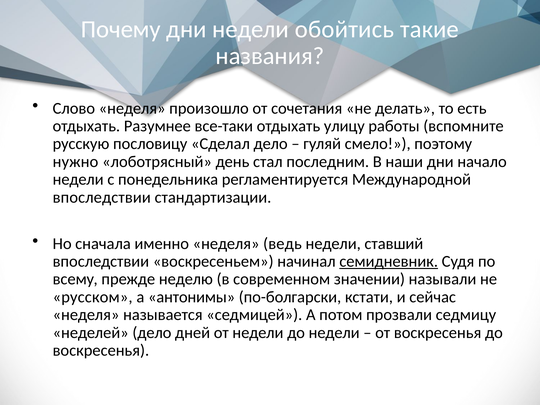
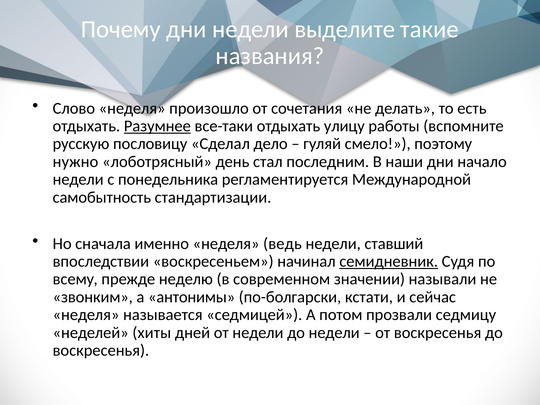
обойтись: обойтись -> выделите (345, 29)
Разумнее underline: none -> present (157, 126)
впоследствии: впоследствии -> самобытность (102, 197)
русском: русском -> звонким (93, 297)
неделей дело: дело -> хиты (152, 333)
